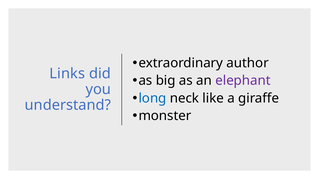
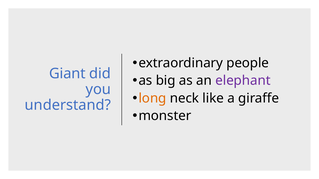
author: author -> people (248, 63)
Links: Links -> Giant (67, 74)
long colour: blue -> orange (152, 98)
